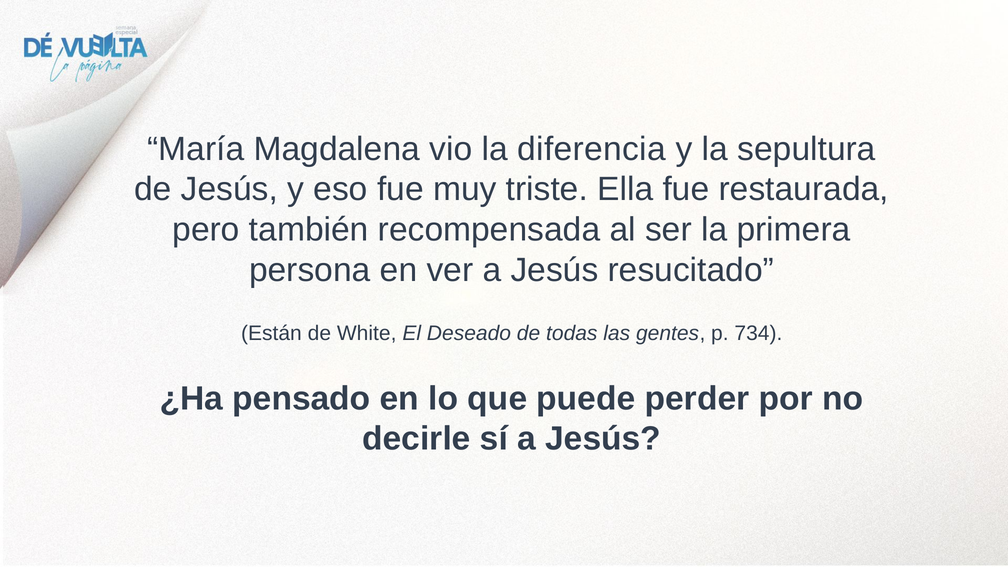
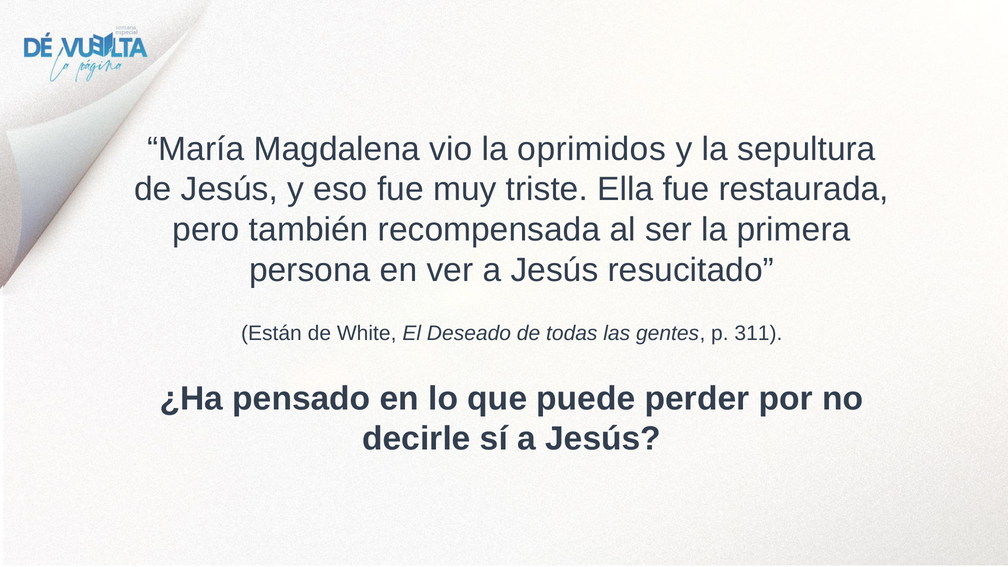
diferencia: diferencia -> oprimidos (592, 149)
734: 734 -> 311 (758, 333)
